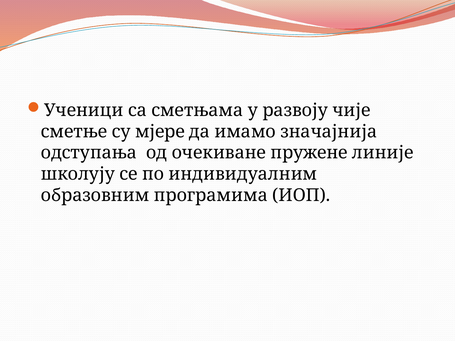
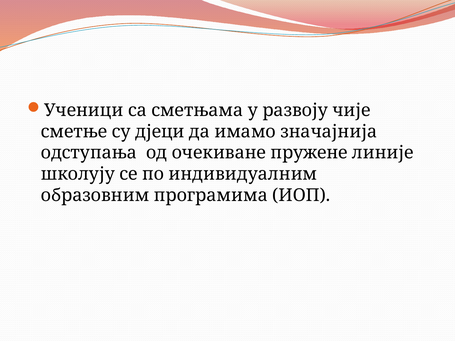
мјере: мјере -> дјеци (160, 132)
